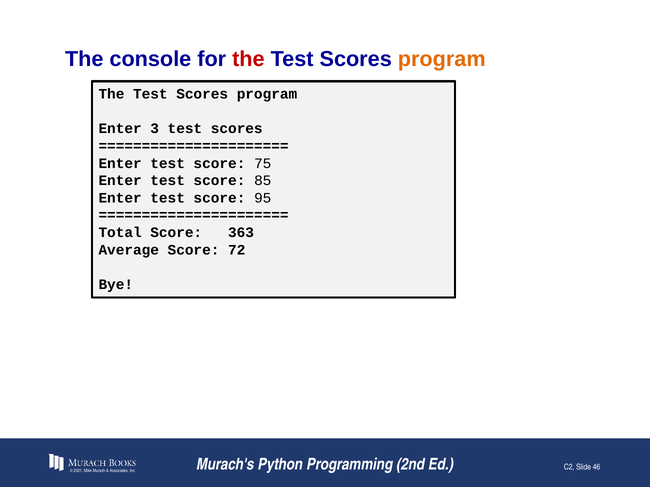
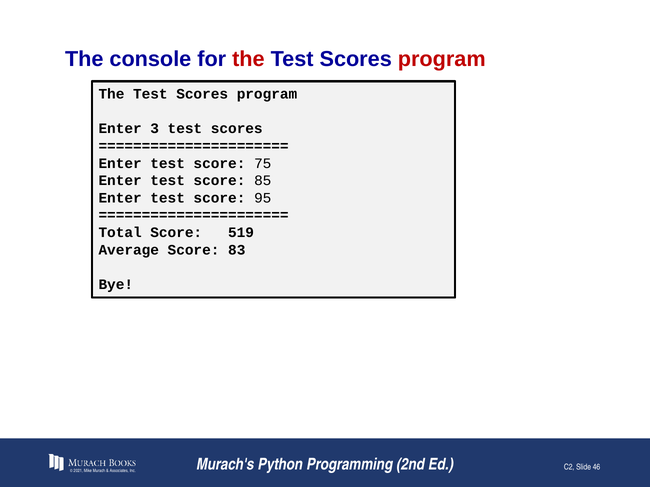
program colour: orange -> red (442, 59)
363: 363 -> 519 (241, 233)
72: 72 -> 83 (237, 250)
